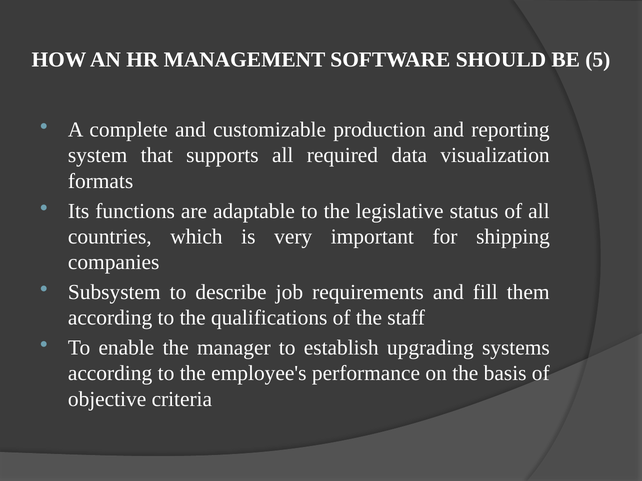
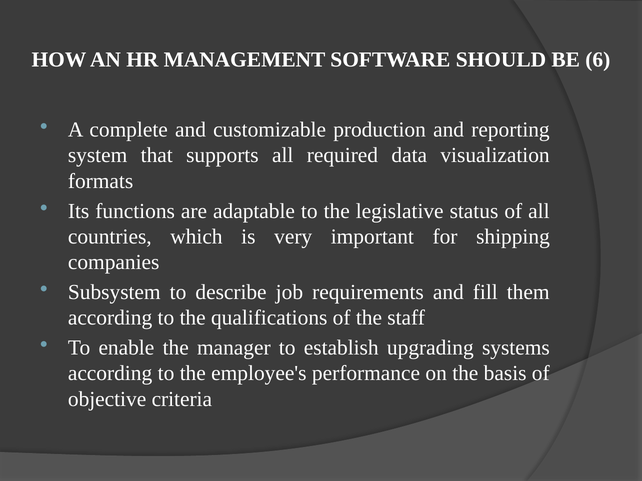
5: 5 -> 6 (598, 60)
